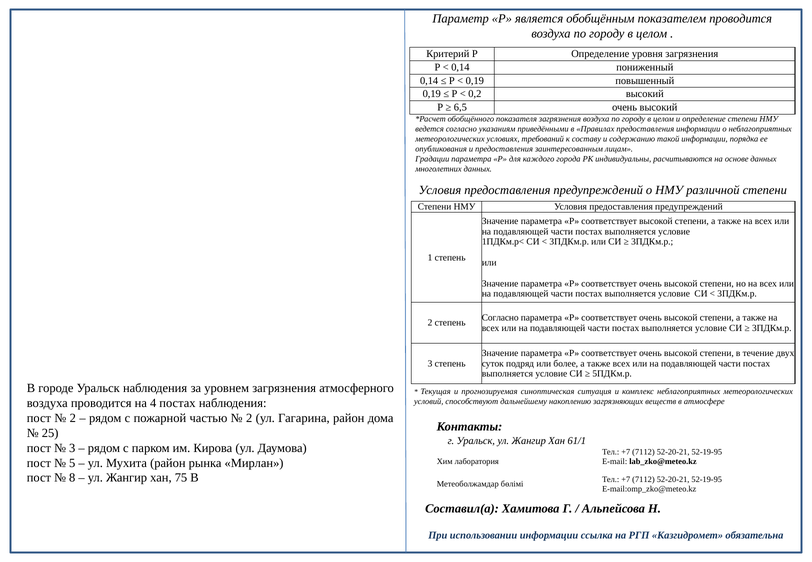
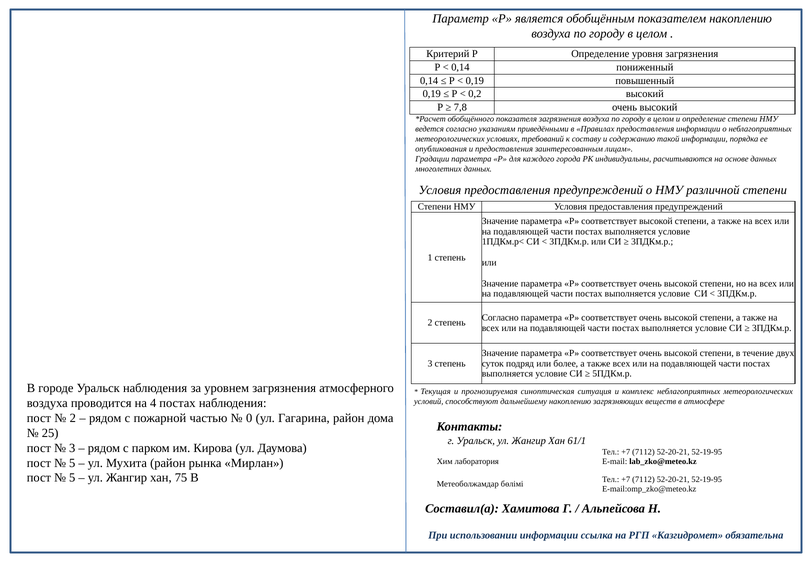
показателем проводится: проводится -> накоплению (741, 19)
6,5: 6,5 -> 7,8 (460, 107)
2: 2 -> 0 (249, 418)
8: 8 -> 5 (72, 478)
